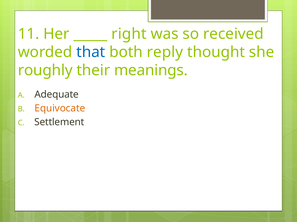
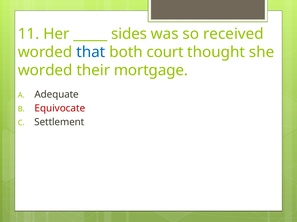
right: right -> sides (129, 34)
reply: reply -> court (165, 52)
roughly: roughly -> worded (45, 71)
meanings: meanings -> mortgage (151, 71)
Equivocate colour: orange -> red (60, 109)
